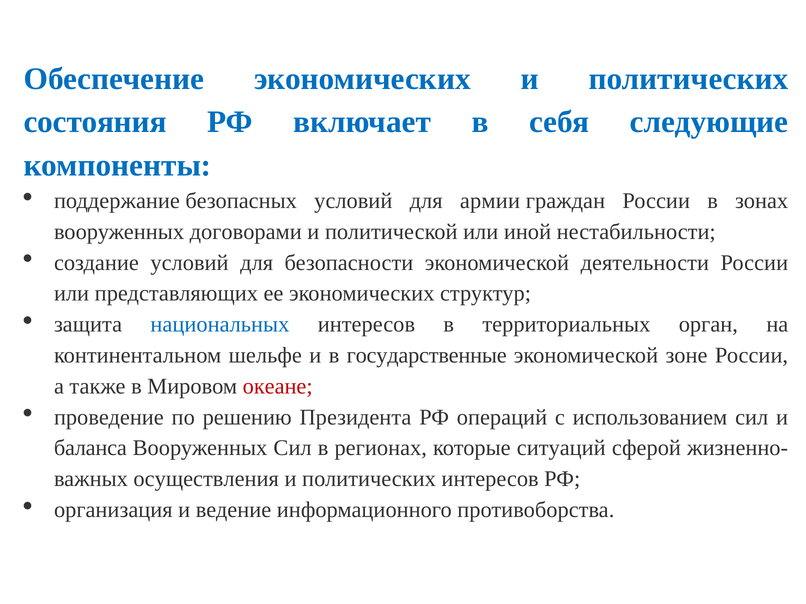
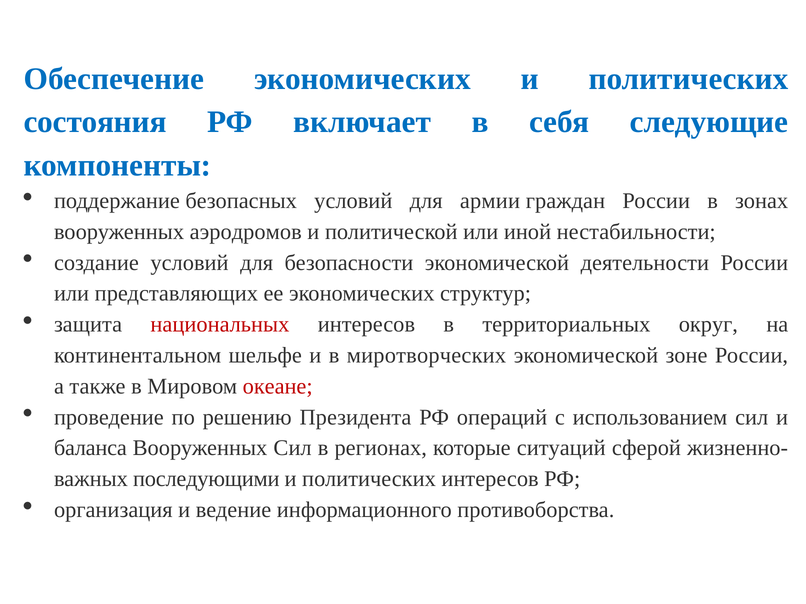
договорами: договорами -> аэродромов (246, 232)
национальных colour: blue -> red (220, 325)
орган: орган -> округ (708, 325)
государственные: государственные -> миротворческих (426, 356)
осуществления: осуществления -> последующими (206, 479)
